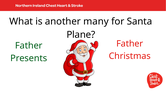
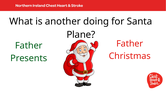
many: many -> doing (96, 21)
